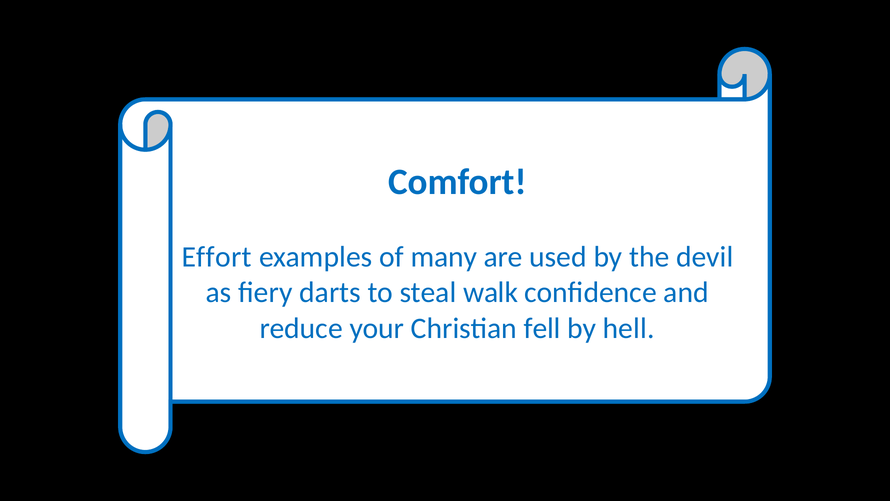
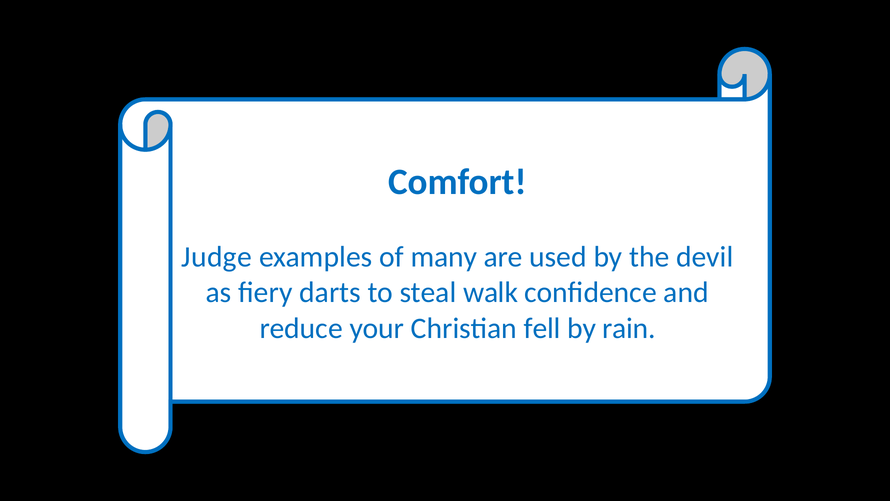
Effort: Effort -> Judge (217, 257)
hell: hell -> rain (629, 328)
